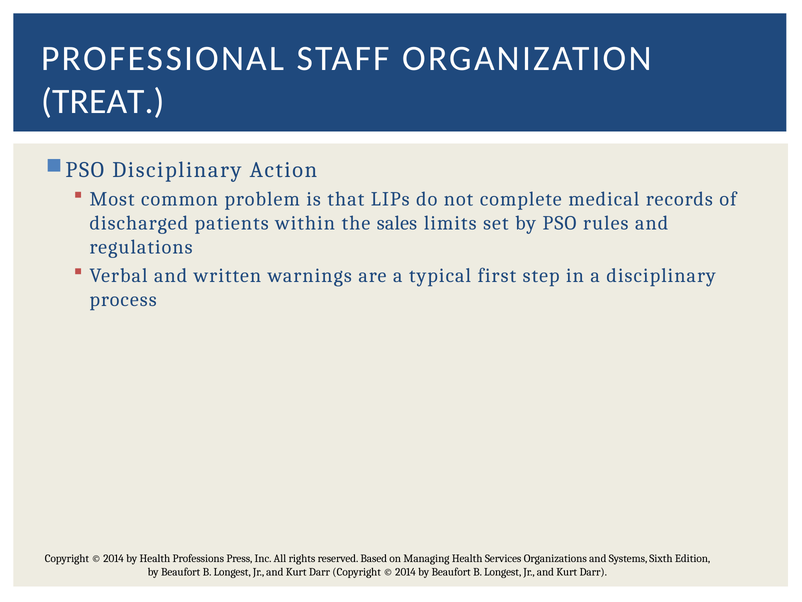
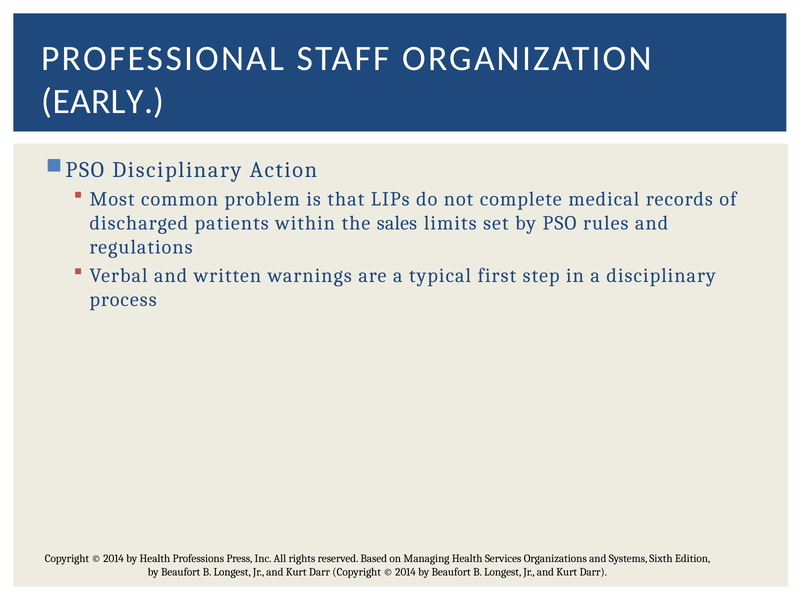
TREAT: TREAT -> EARLY (103, 101)
